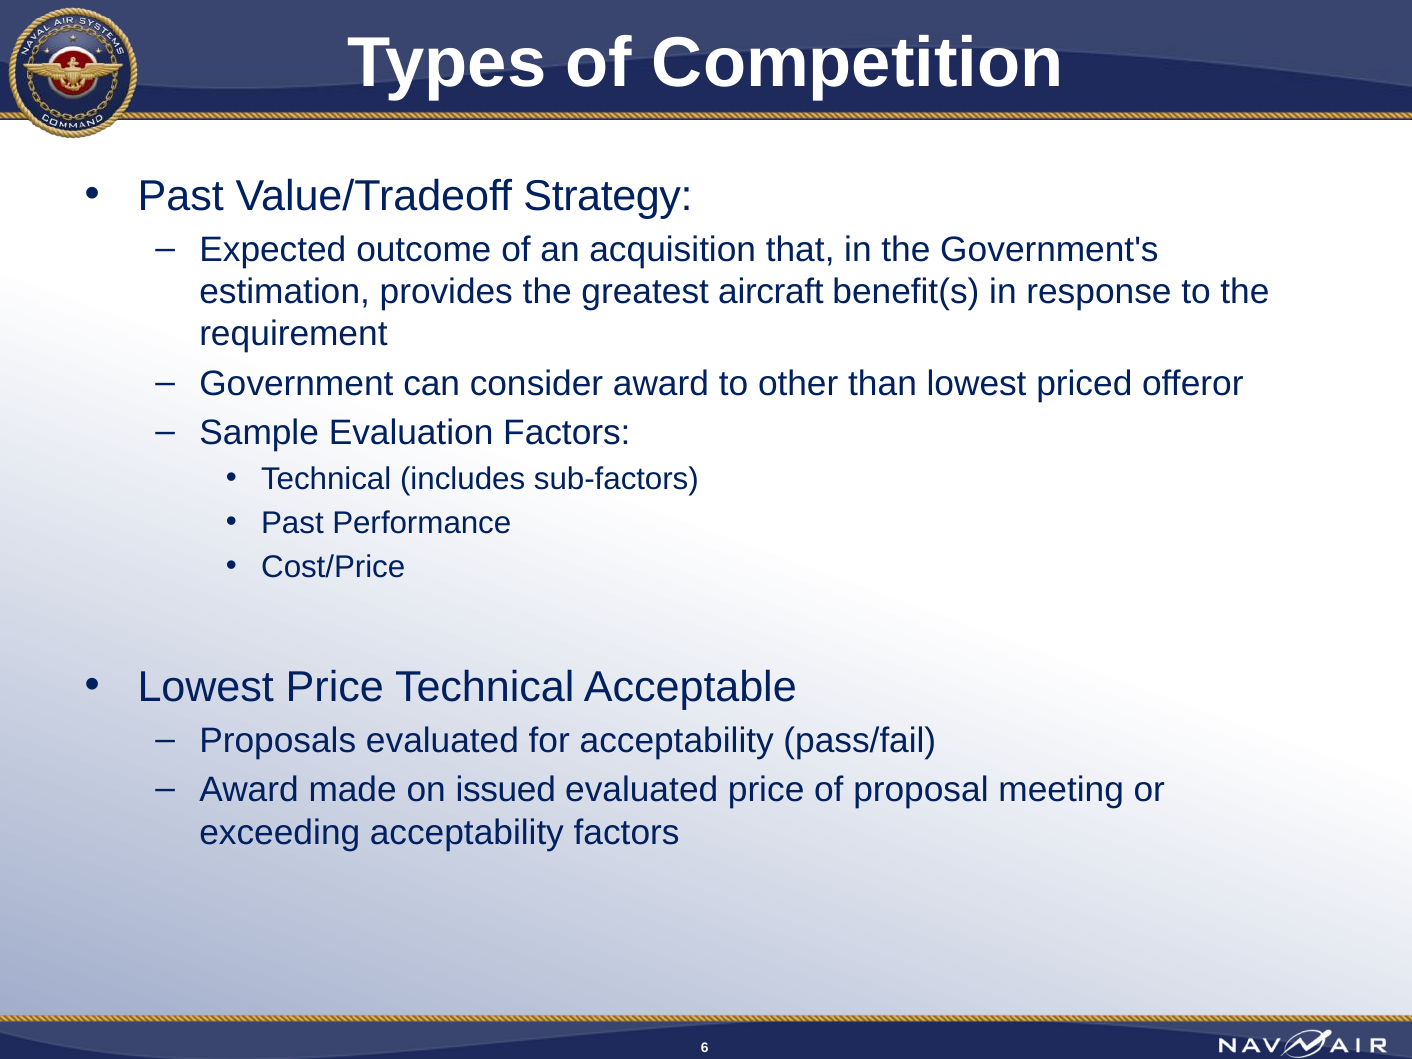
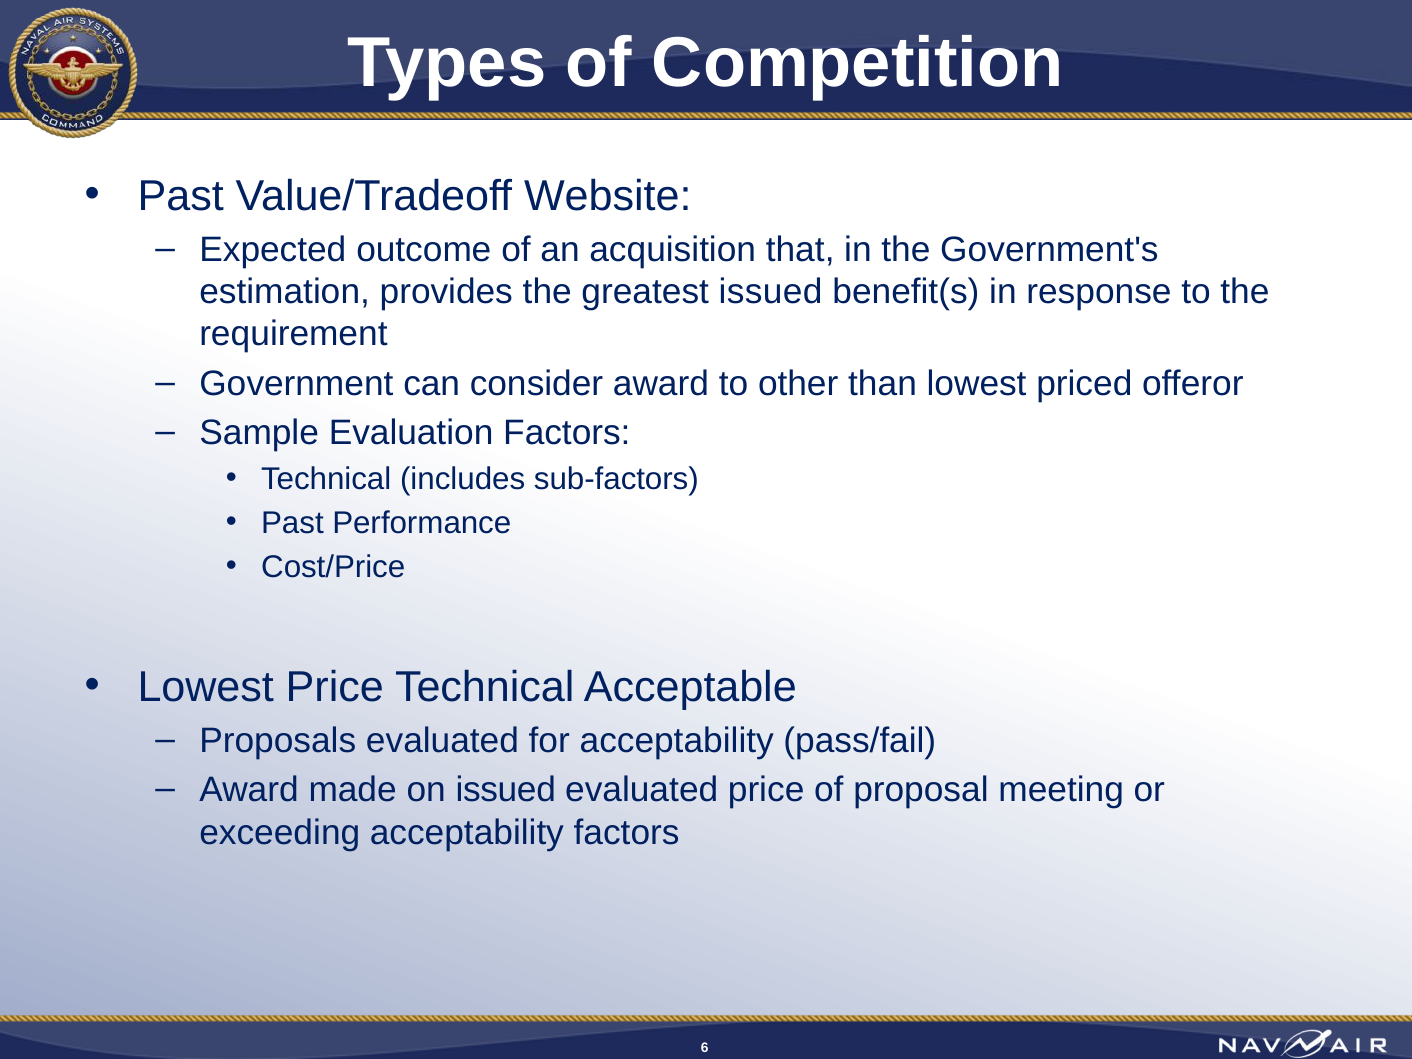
Strategy: Strategy -> Website (608, 196)
greatest aircraft: aircraft -> issued (771, 292)
